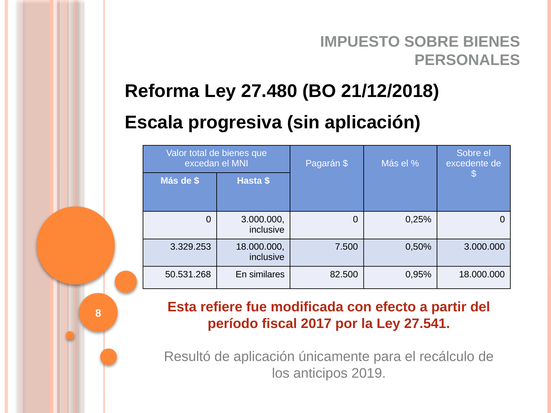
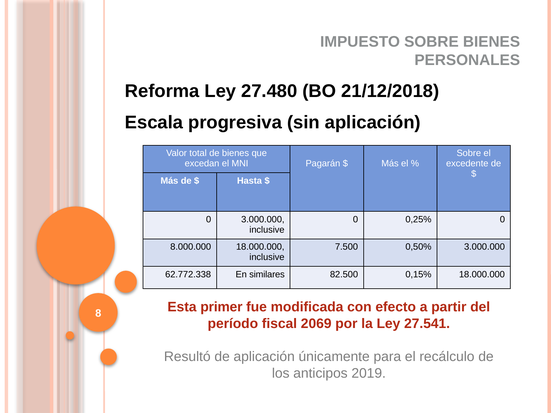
3.329.253: 3.329.253 -> 8.000.000 (191, 247)
50.531.268: 50.531.268 -> 62.772.338 (188, 275)
0,95%: 0,95% -> 0,15% (418, 275)
refiere: refiere -> primer (221, 307)
2017: 2017 -> 2069 (316, 324)
